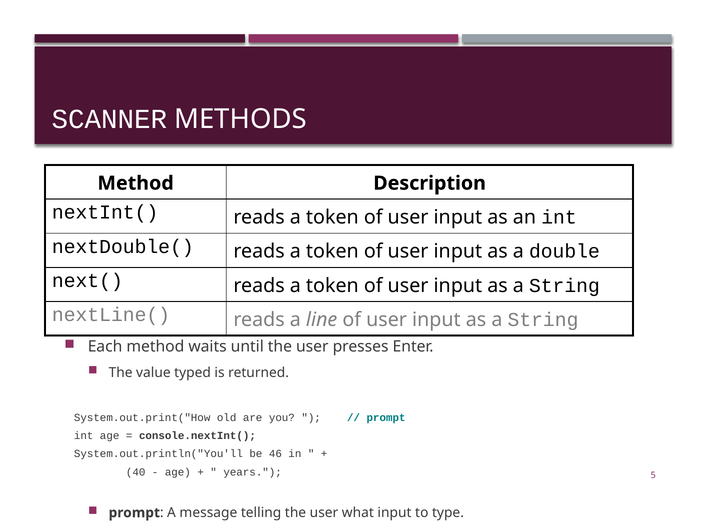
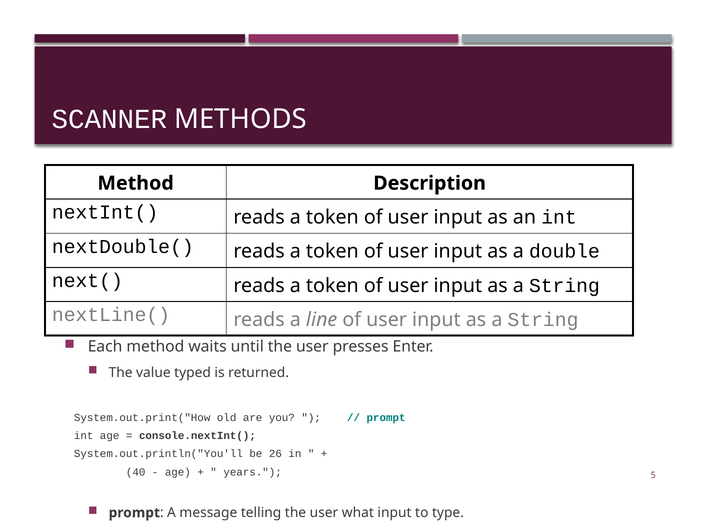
46: 46 -> 26 (275, 453)
